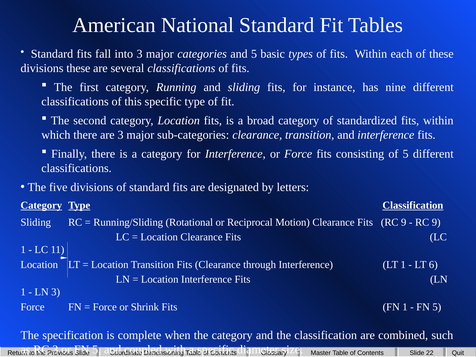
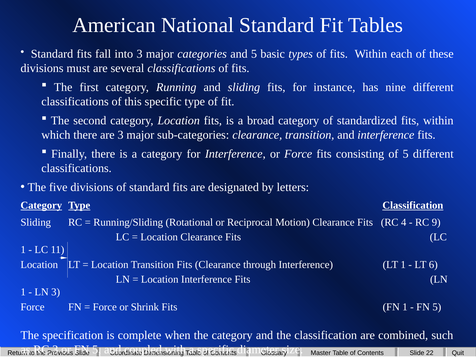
divisions these: these -> must (78, 68)
Fits RC 9: 9 -> 4 (404, 222)
